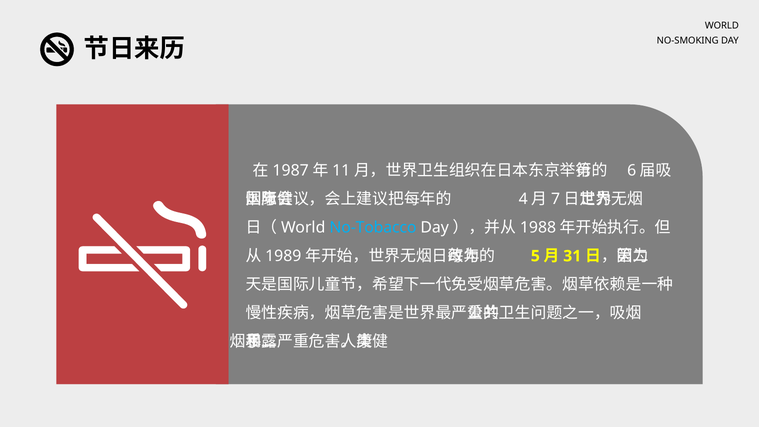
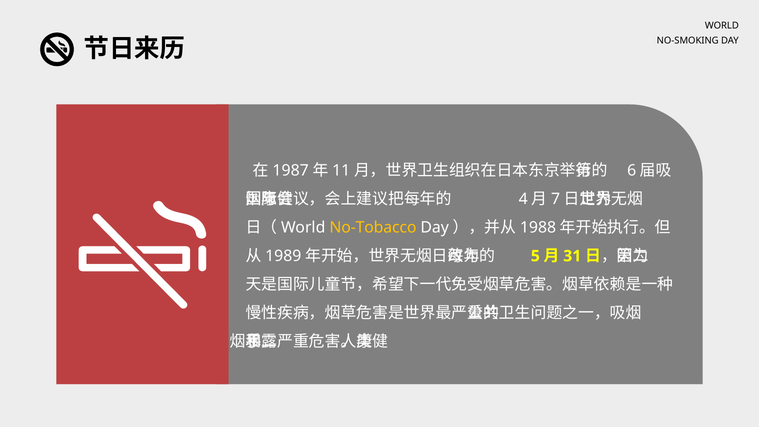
No-Tobacco colour: light blue -> yellow (373, 228)
